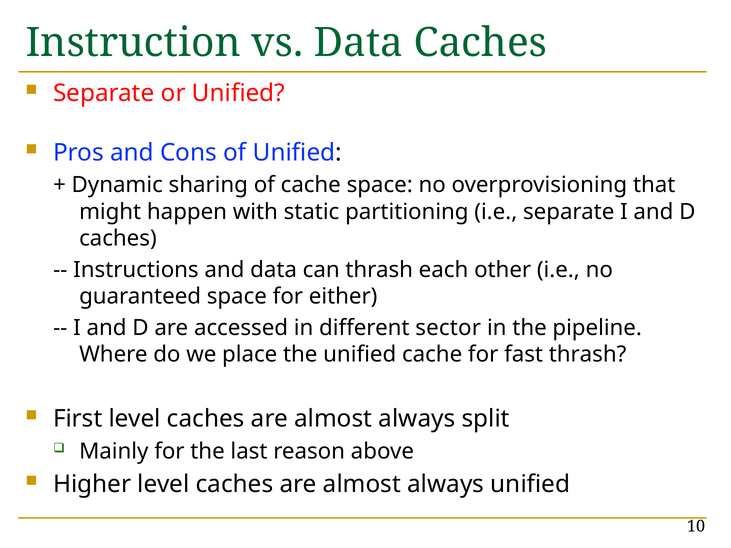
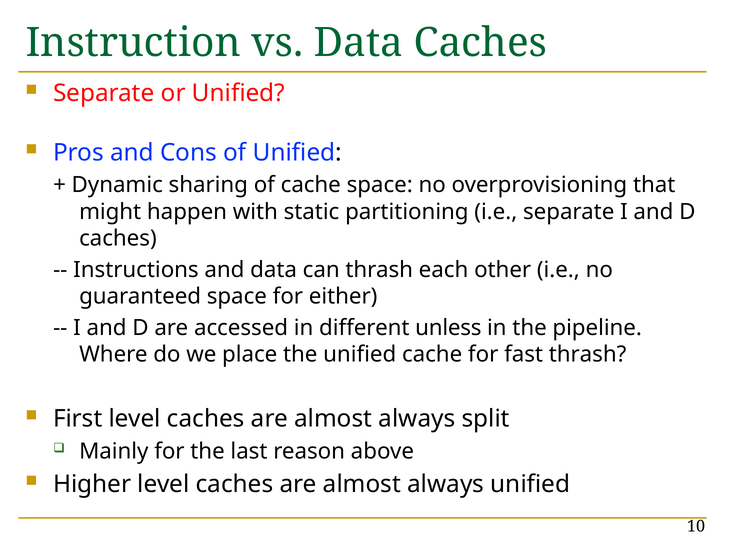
sector: sector -> unless (448, 328)
